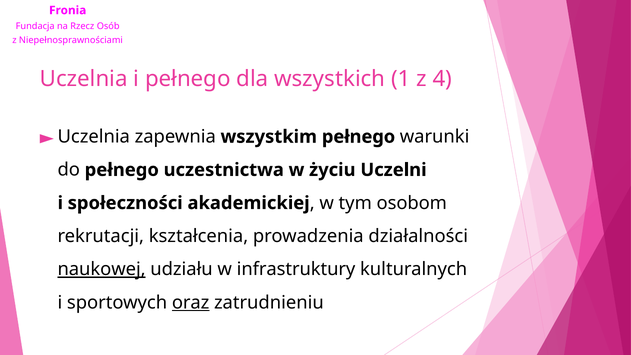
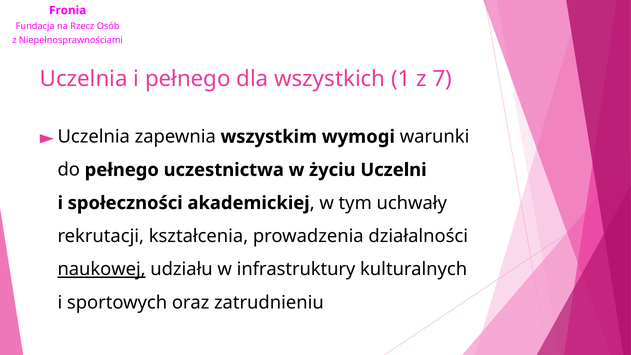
4: 4 -> 7 (442, 79)
wszystkim pełnego: pełnego -> wymogi (358, 137)
osobom: osobom -> uchwały (412, 203)
oraz underline: present -> none (191, 302)
